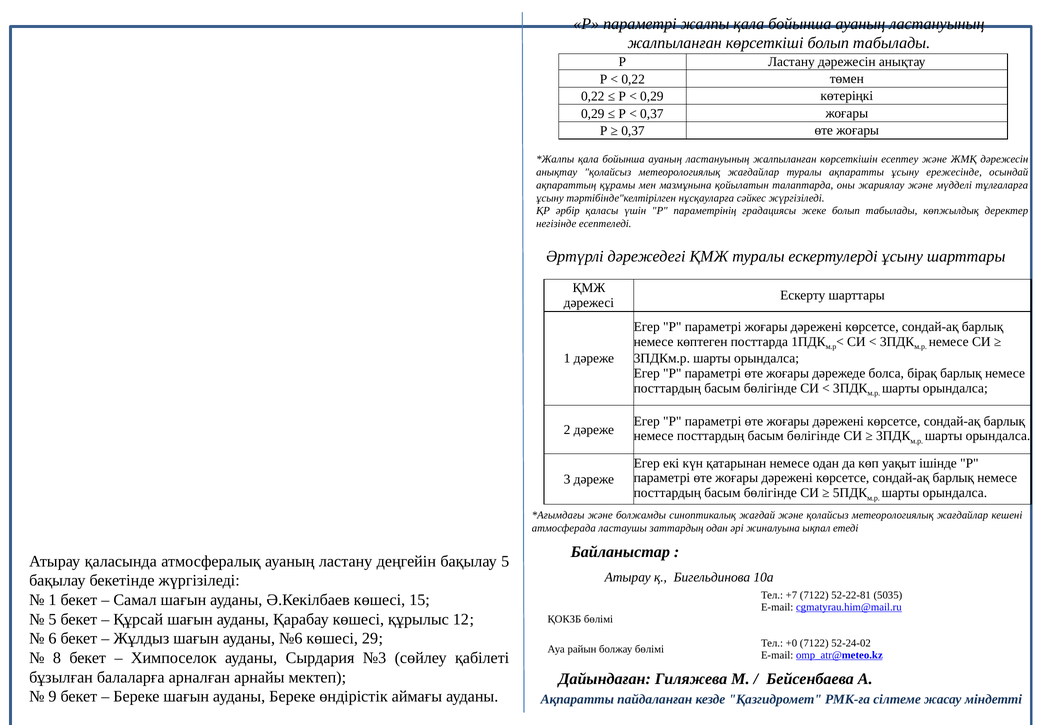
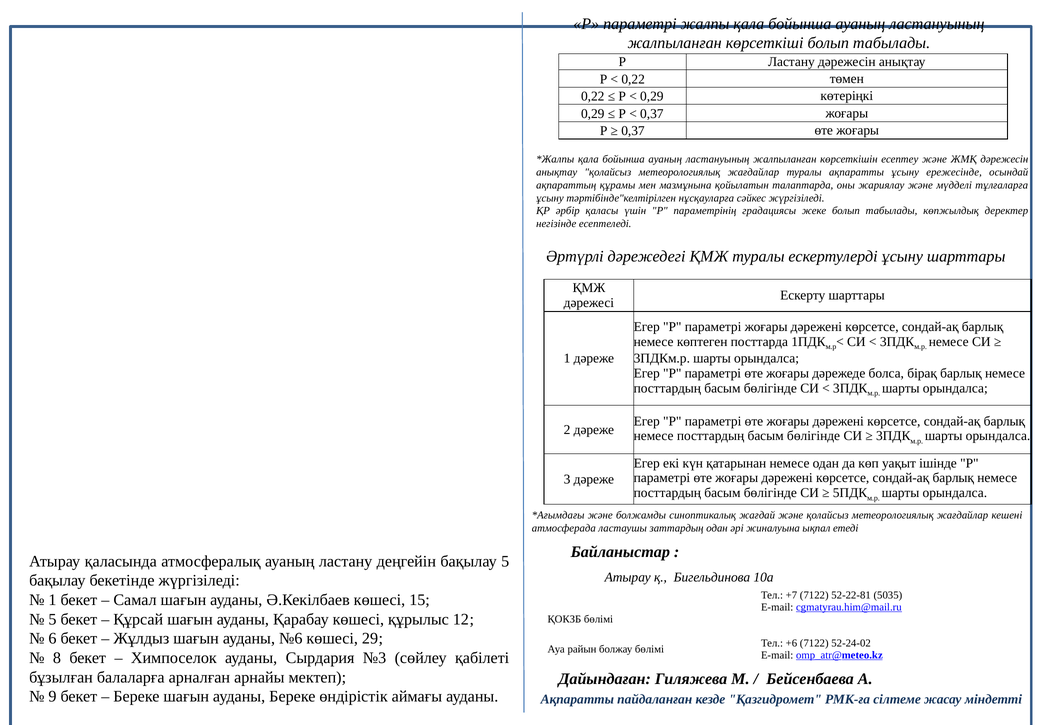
+0: +0 -> +6 (791, 644)
